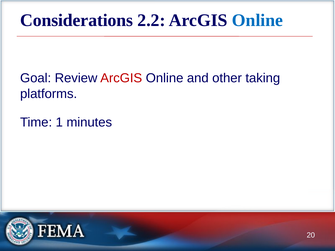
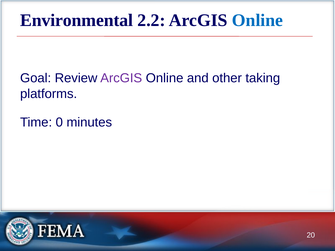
Considerations: Considerations -> Environmental (77, 20)
ArcGIS colour: red -> purple (121, 78)
1: 1 -> 0 (59, 123)
